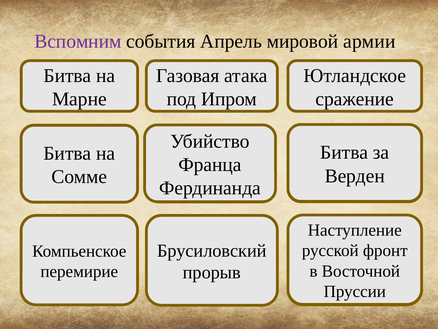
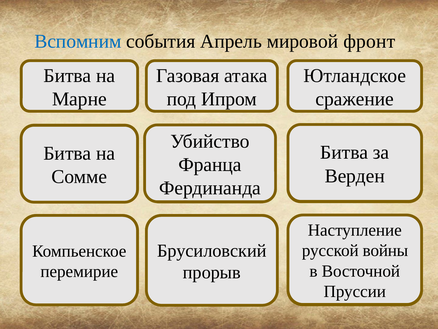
Вспомним colour: purple -> blue (78, 41)
армии: армии -> фронт (369, 41)
фронт: фронт -> войны (385, 250)
